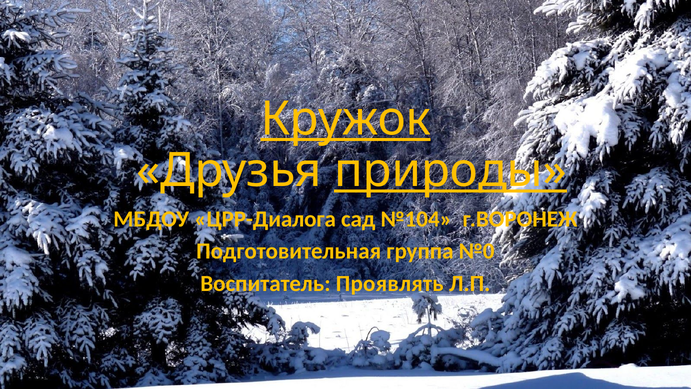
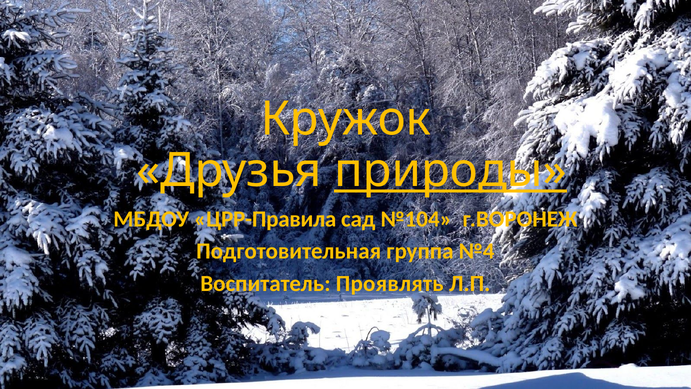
Кружок underline: present -> none (346, 119)
ЦРР-Диалога: ЦРР-Диалога -> ЦРР-Правила (265, 219)
№0: №0 -> №4 (477, 251)
